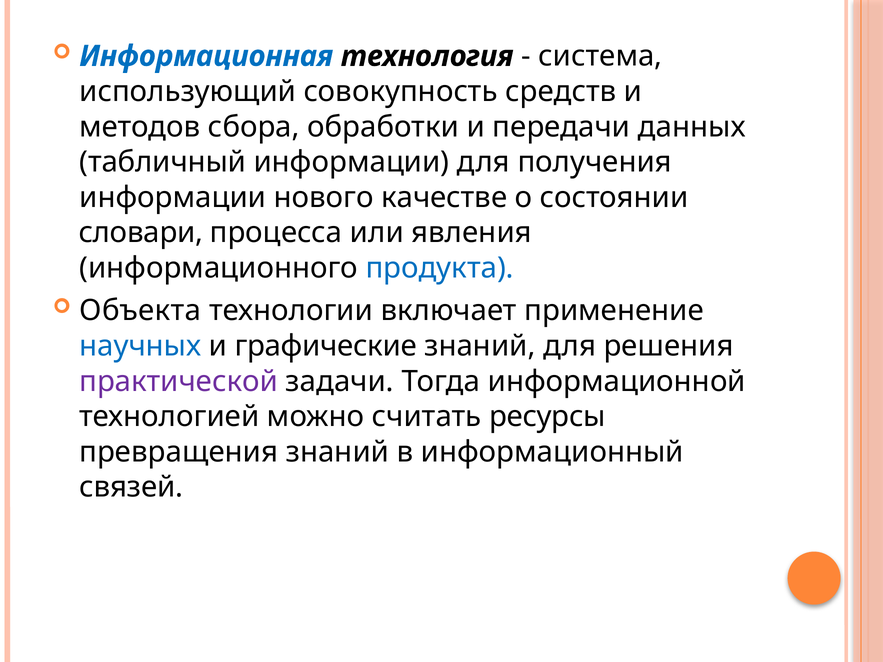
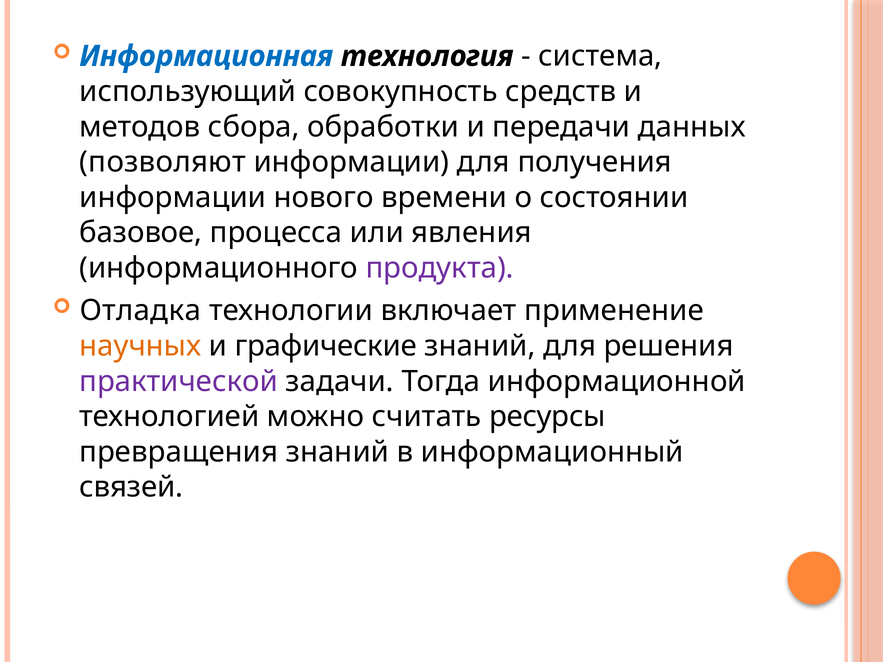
табличный: табличный -> позволяют (163, 162)
качестве: качестве -> времени (444, 197)
словари: словари -> базовое (141, 233)
продукта colour: blue -> purple (440, 268)
Объекта: Объекта -> Отладка (140, 311)
научных colour: blue -> orange (140, 346)
